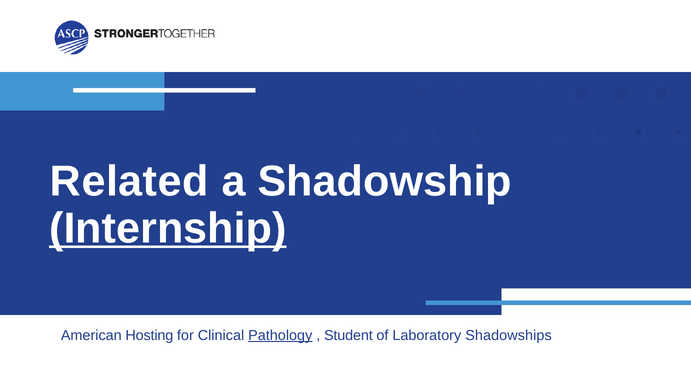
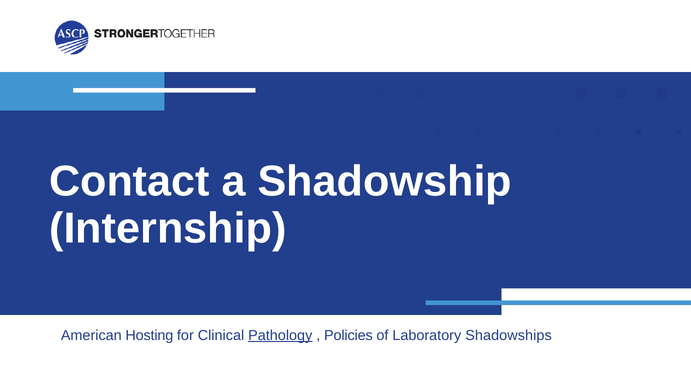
Related: Related -> Contact (129, 181)
Internship underline: present -> none (168, 228)
Student: Student -> Policies (348, 335)
